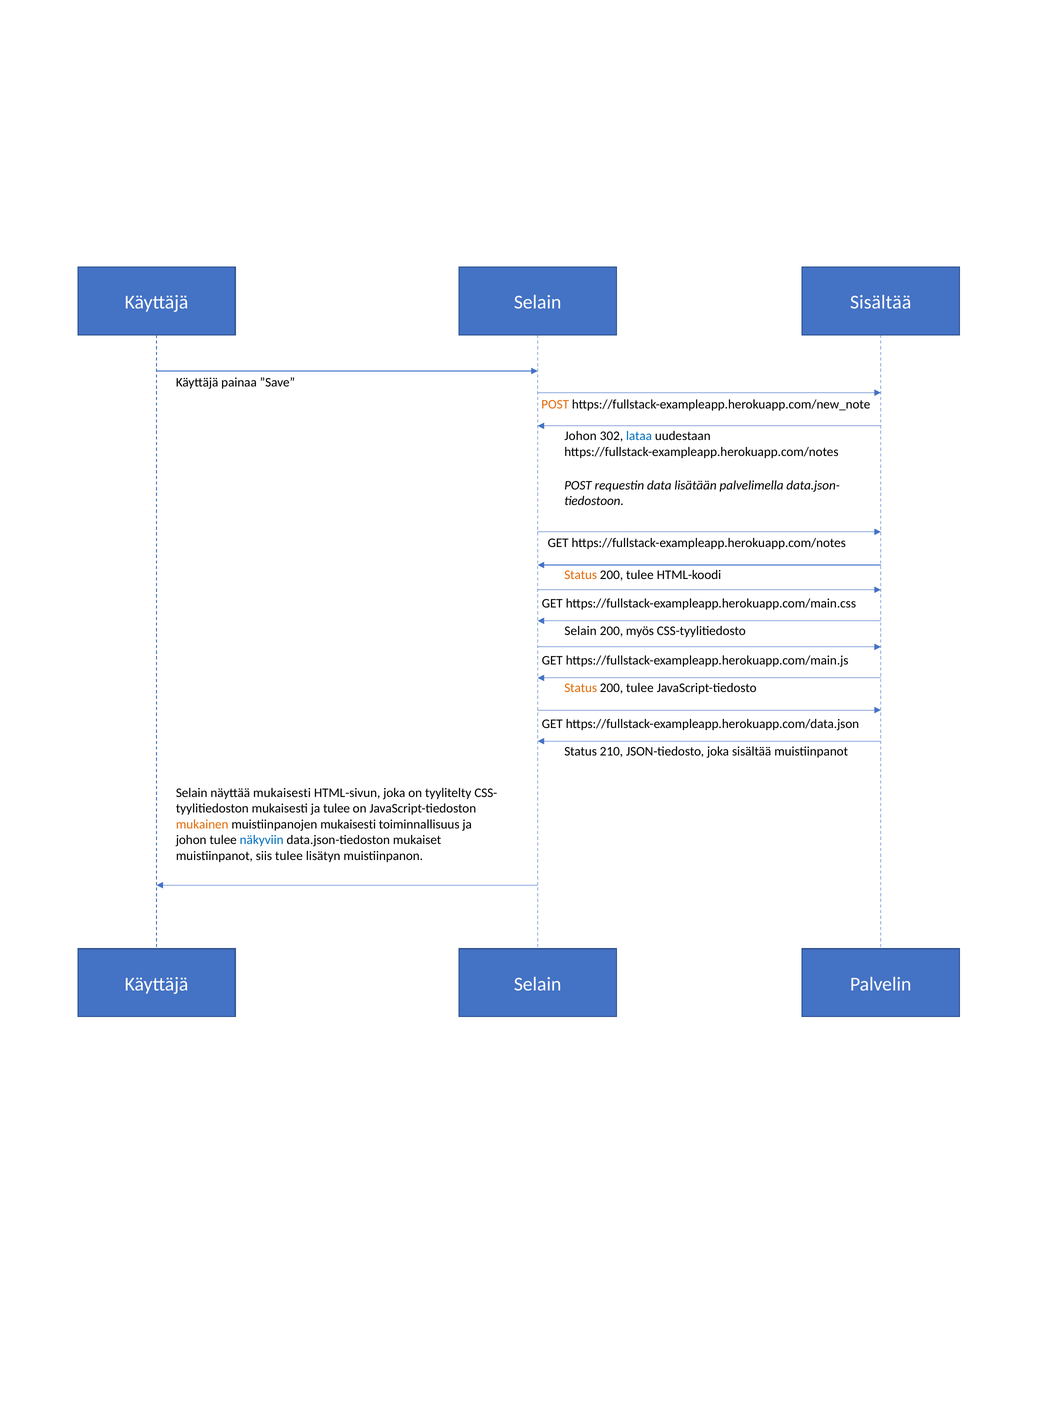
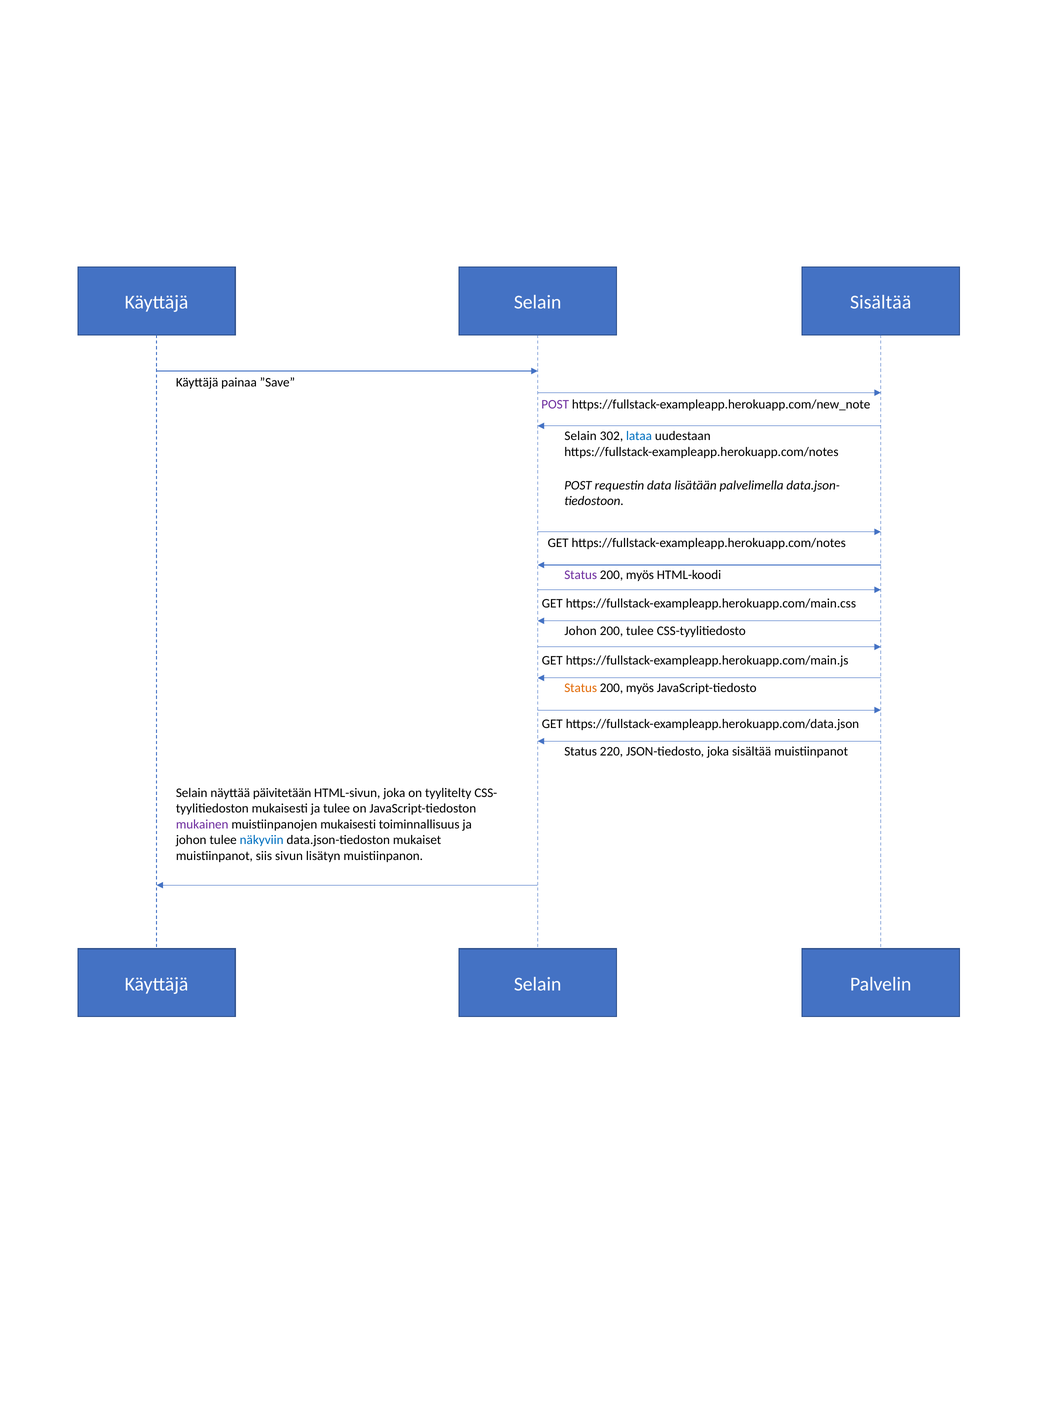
POST colour: orange -> purple (555, 404)
Johon: Johon -> Selain (581, 436)
Status colour: orange -> purple (581, 575)
tulee: tulee -> myös (640, 575)
Selain: Selain -> Johon (581, 631)
200 myös: myös -> tulee (640, 631)
tulee: tulee -> myös (640, 688)
210: 210 -> 220 (611, 751)
näyttää mukaisesti: mukaisesti -> päivitetään (282, 793)
mukainen colour: orange -> purple (202, 824)
siis tulee: tulee -> sivun (289, 856)
